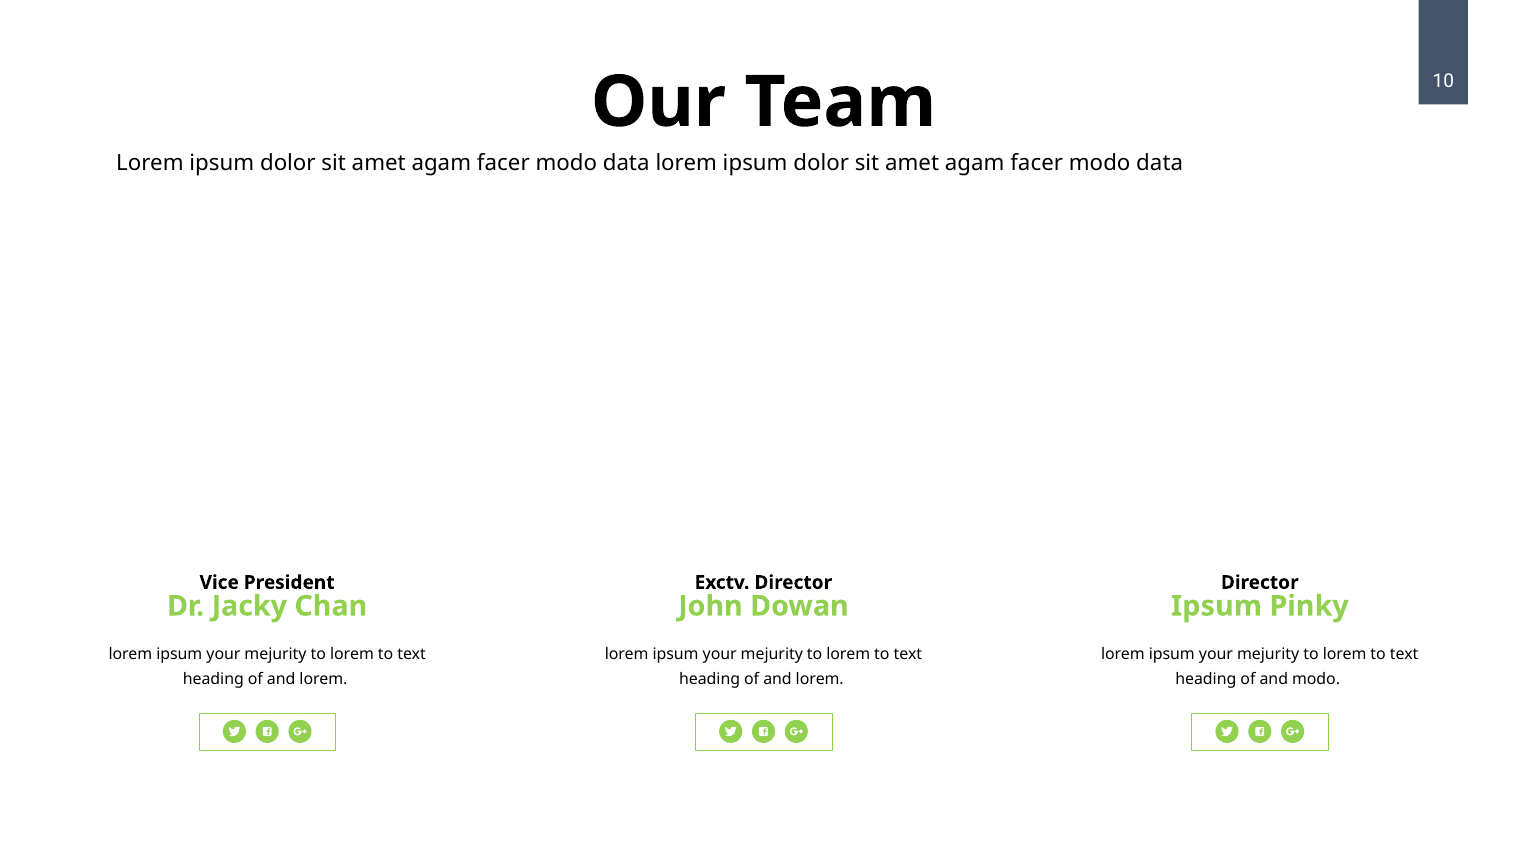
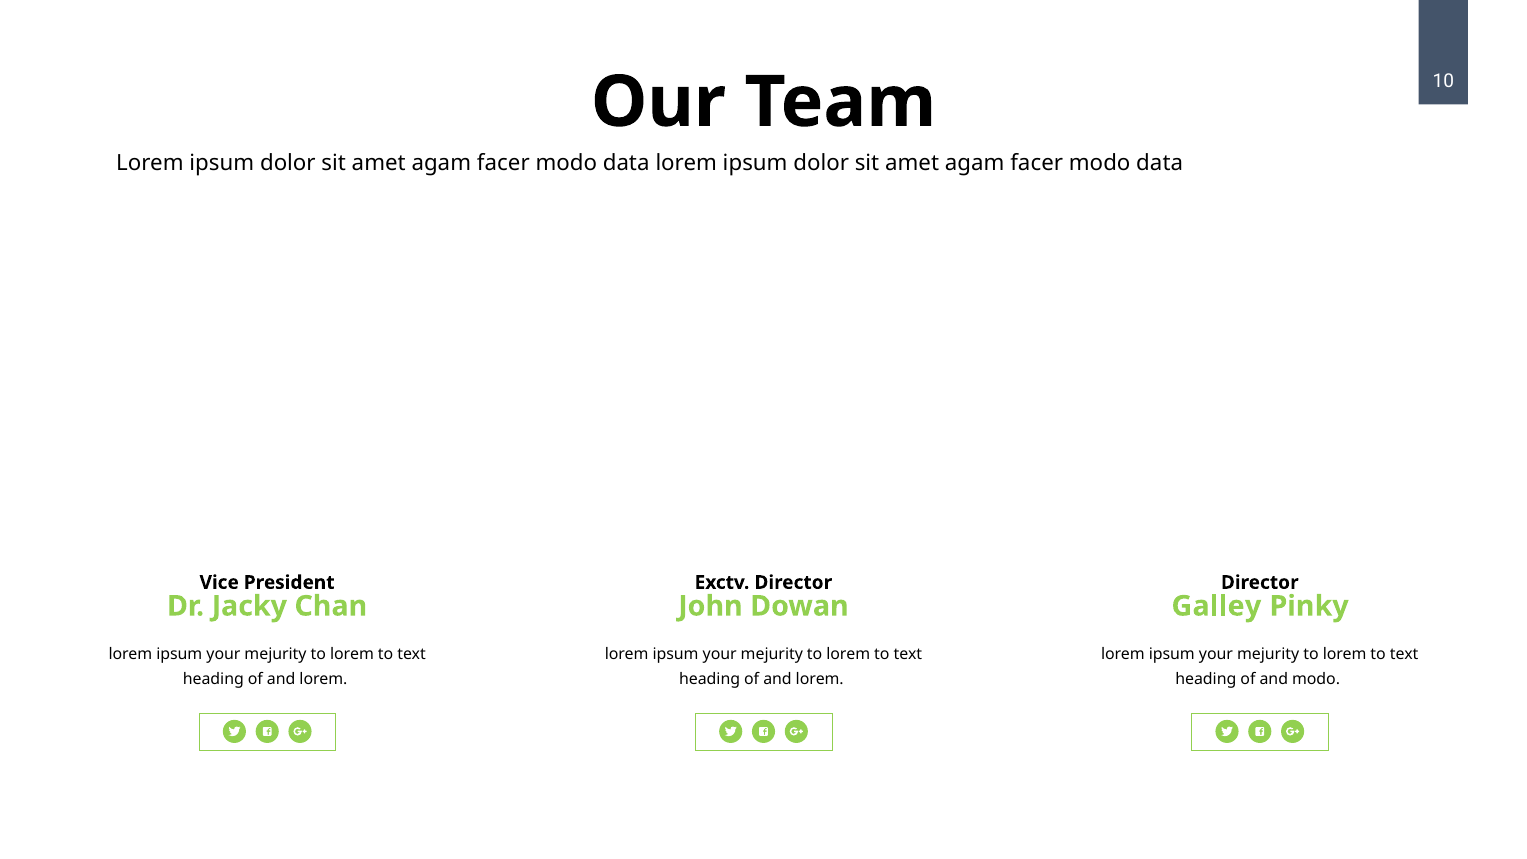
Ipsum: Ipsum -> Galley (1216, 606)
